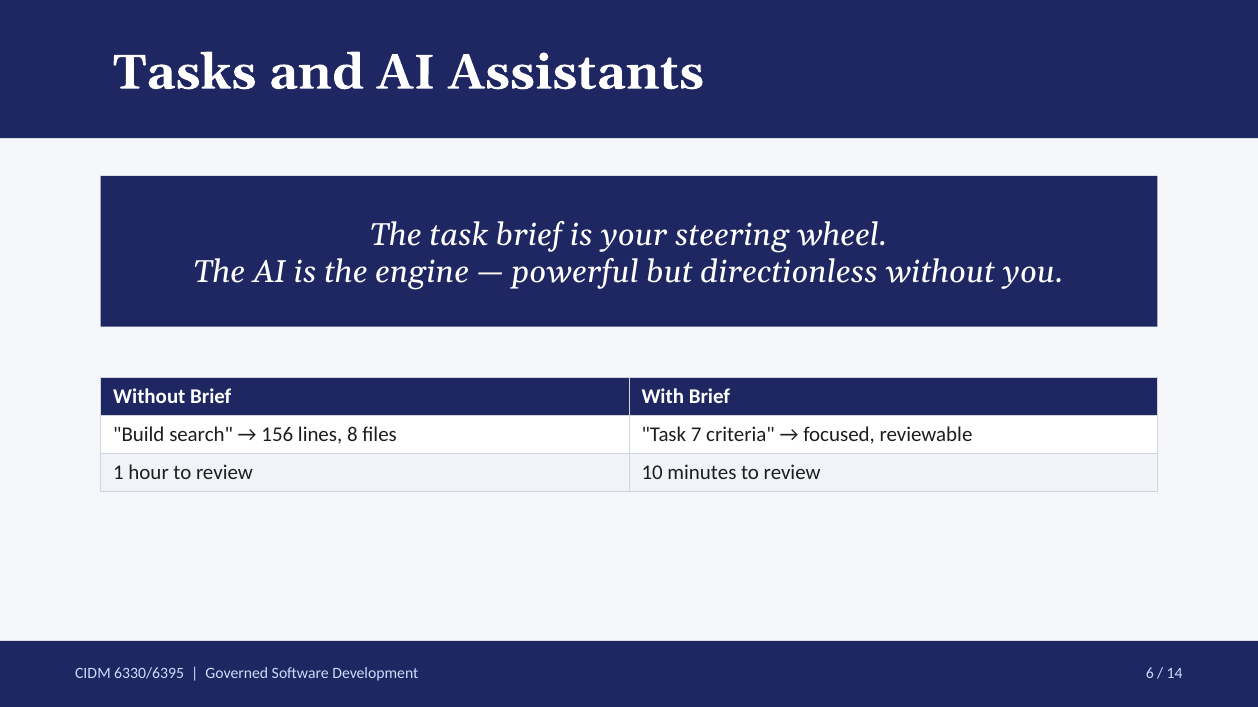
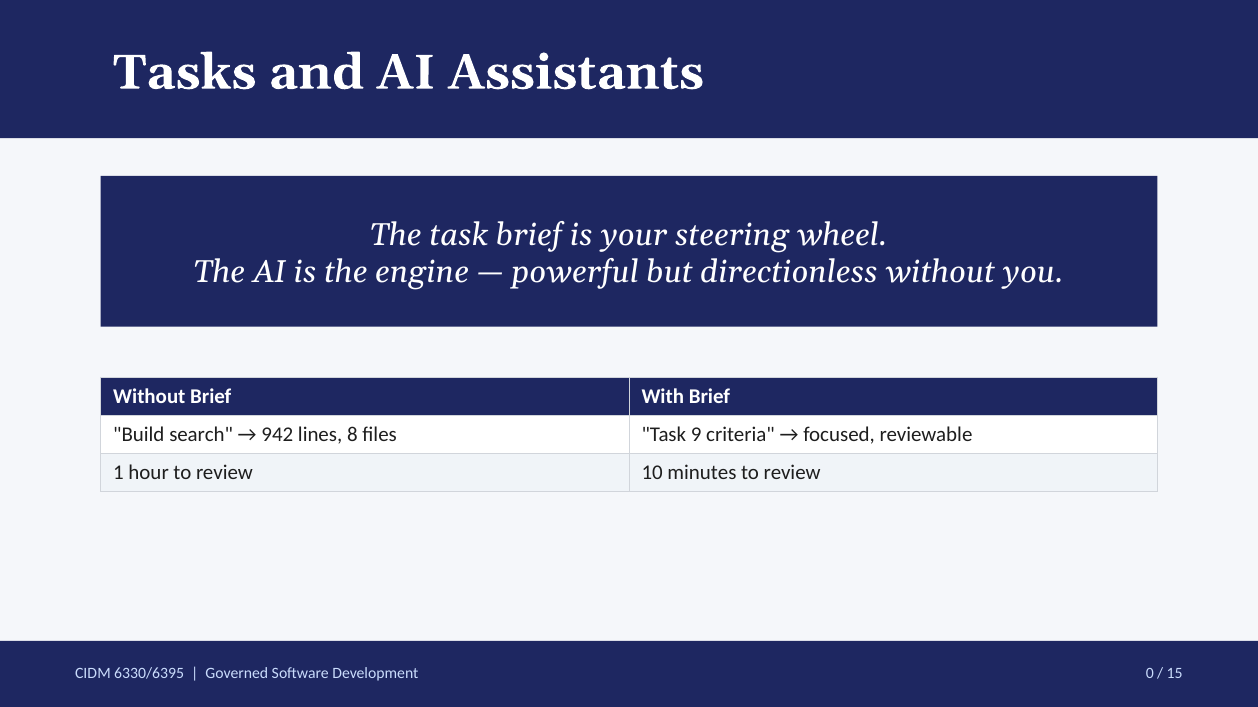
156: 156 -> 942 (277, 435)
7: 7 -> 9 (696, 435)
6: 6 -> 0 (1150, 674)
14: 14 -> 15 (1175, 674)
